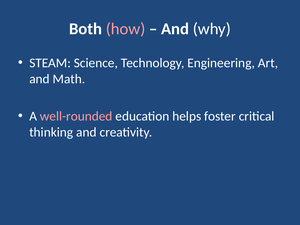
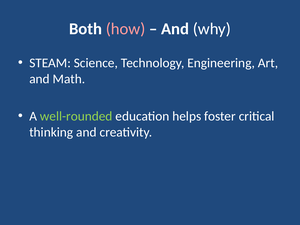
well-rounded colour: pink -> light green (76, 116)
